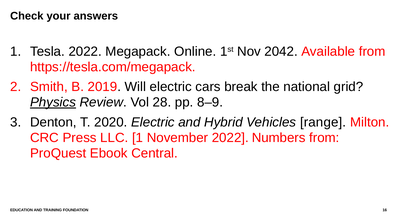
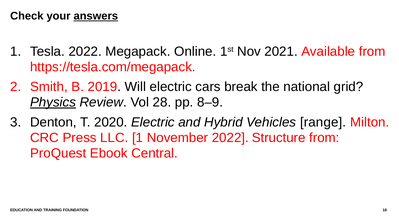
answers underline: none -> present (96, 16)
2042: 2042 -> 2021 (281, 52)
Numbers: Numbers -> Structure (279, 138)
